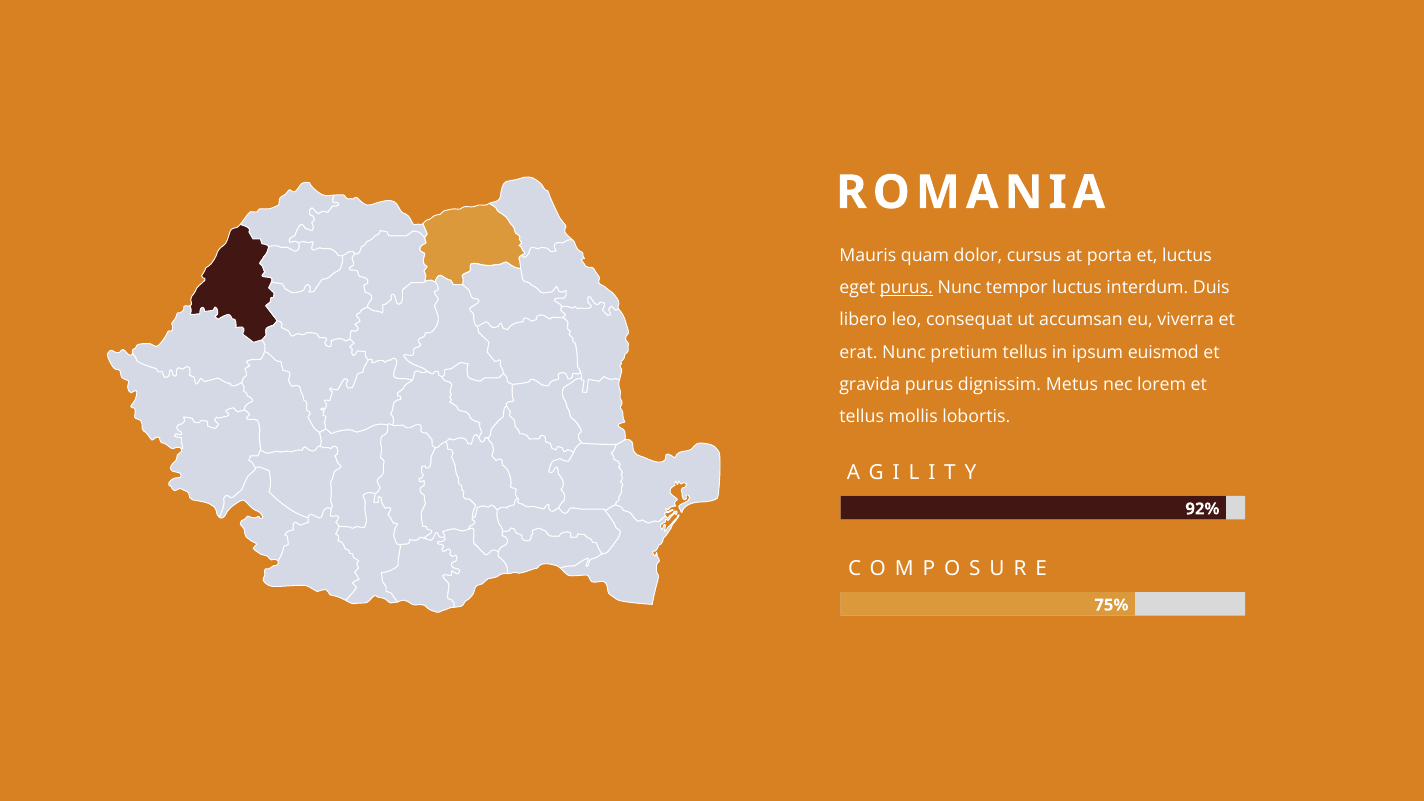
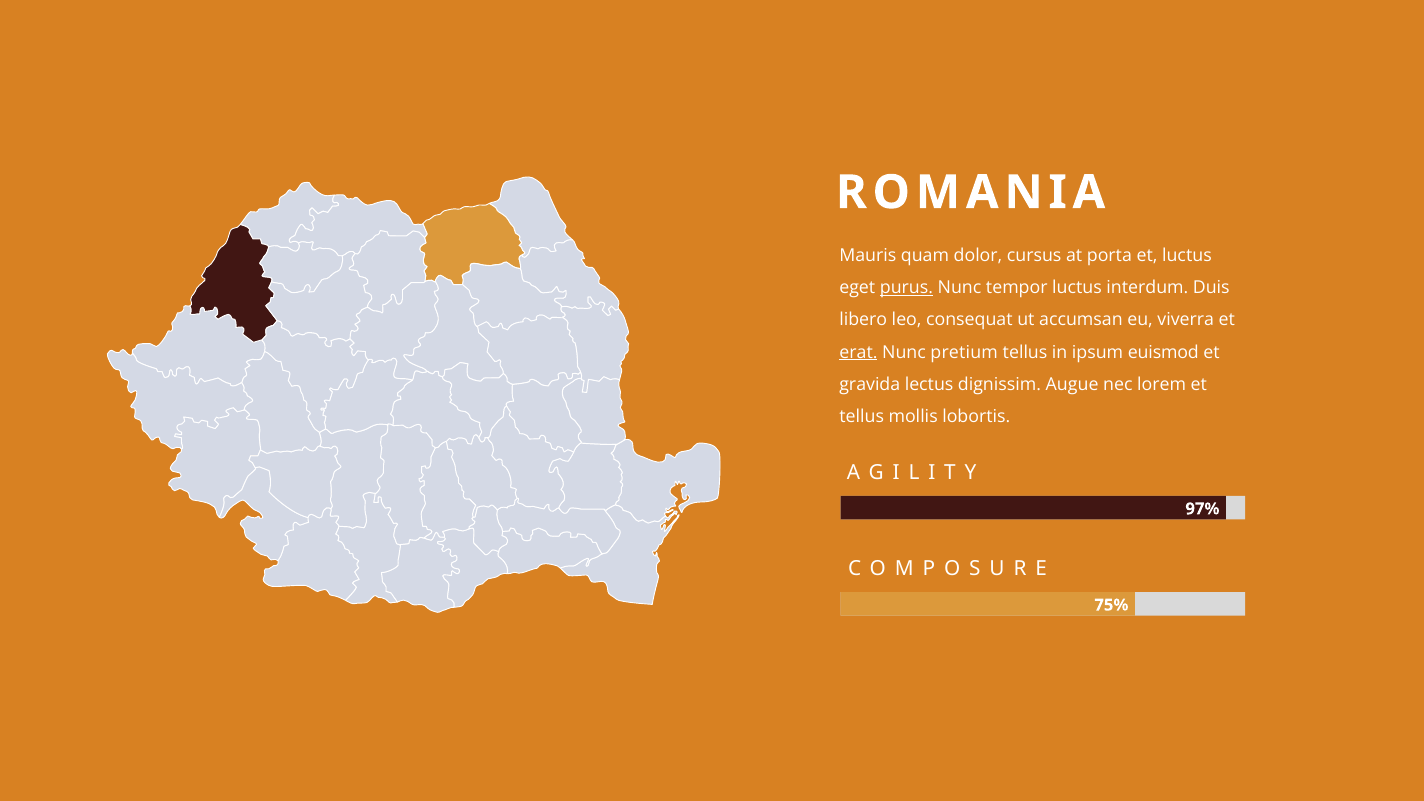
erat underline: none -> present (858, 352)
gravida purus: purus -> lectus (929, 384)
Metus: Metus -> Augue (1072, 384)
92%: 92% -> 97% (1202, 509)
